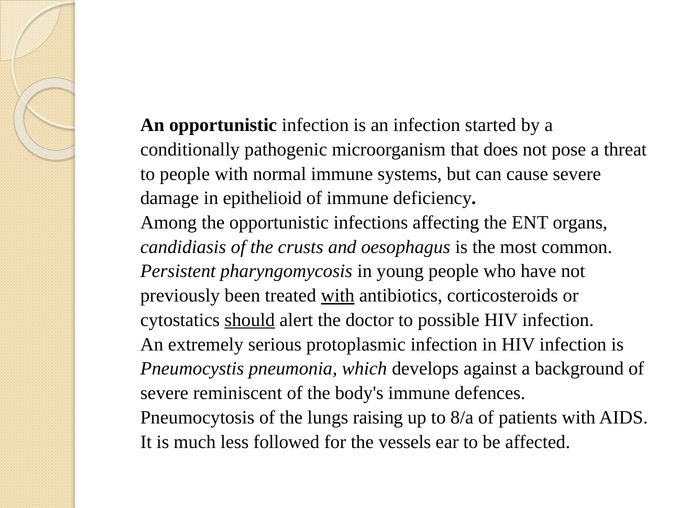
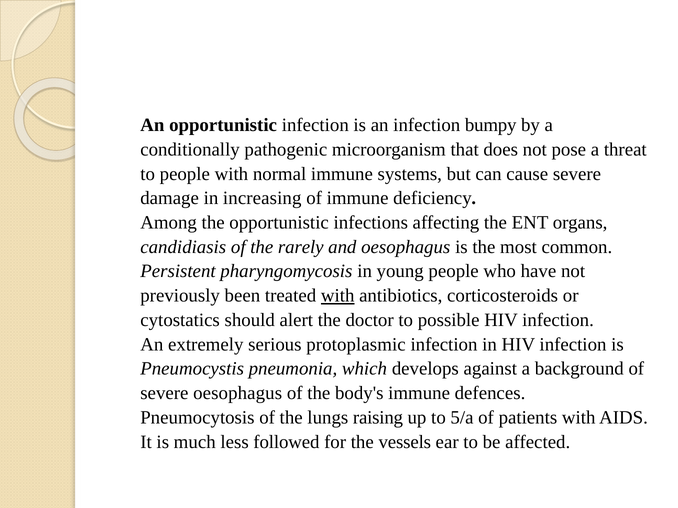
started: started -> bumpy (491, 125)
epithelioid: epithelioid -> increasing (262, 198)
crusts: crusts -> rarely (301, 247)
should underline: present -> none (250, 320)
severe reminiscent: reminiscent -> oesophagus (238, 394)
8/a: 8/a -> 5/a (462, 418)
